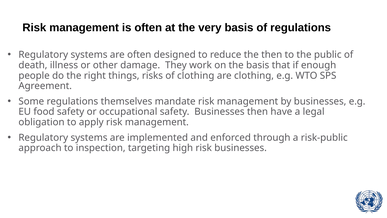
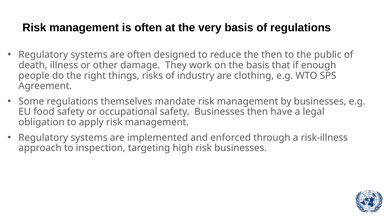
of clothing: clothing -> industry (196, 75)
risk-public: risk-public -> risk-illness (324, 137)
